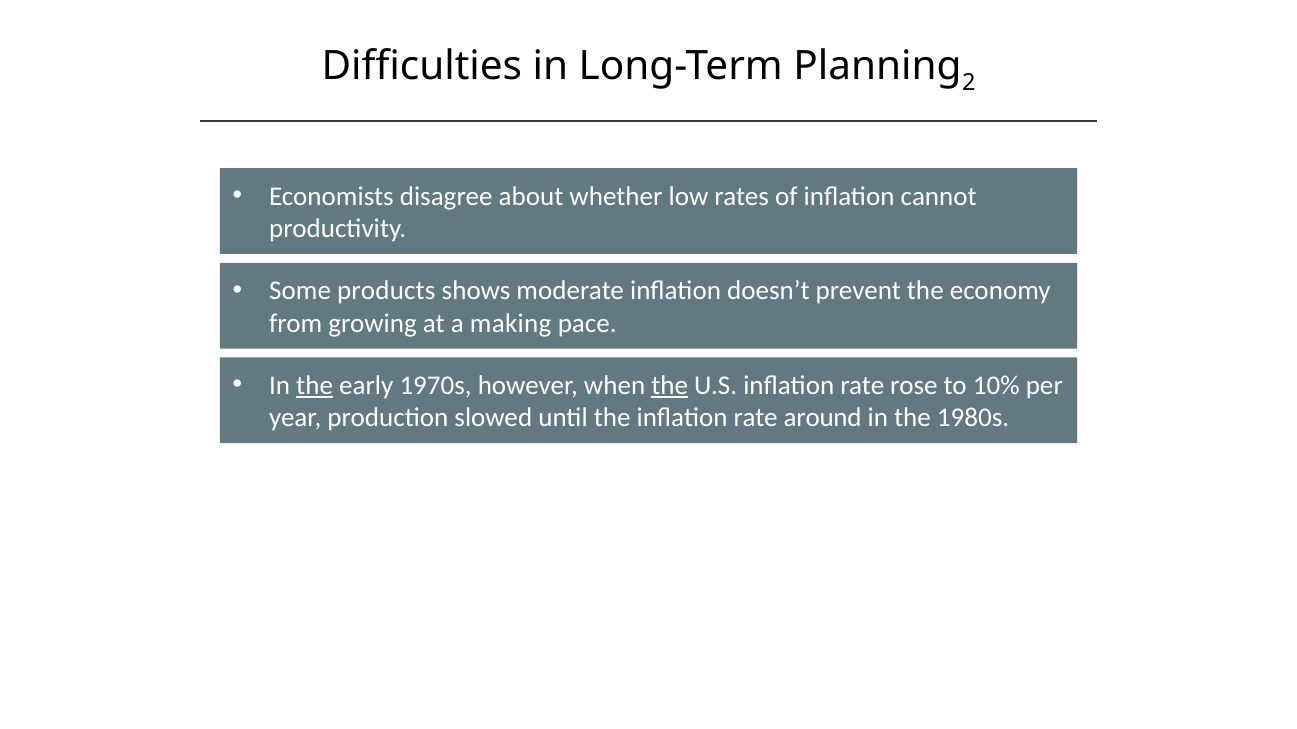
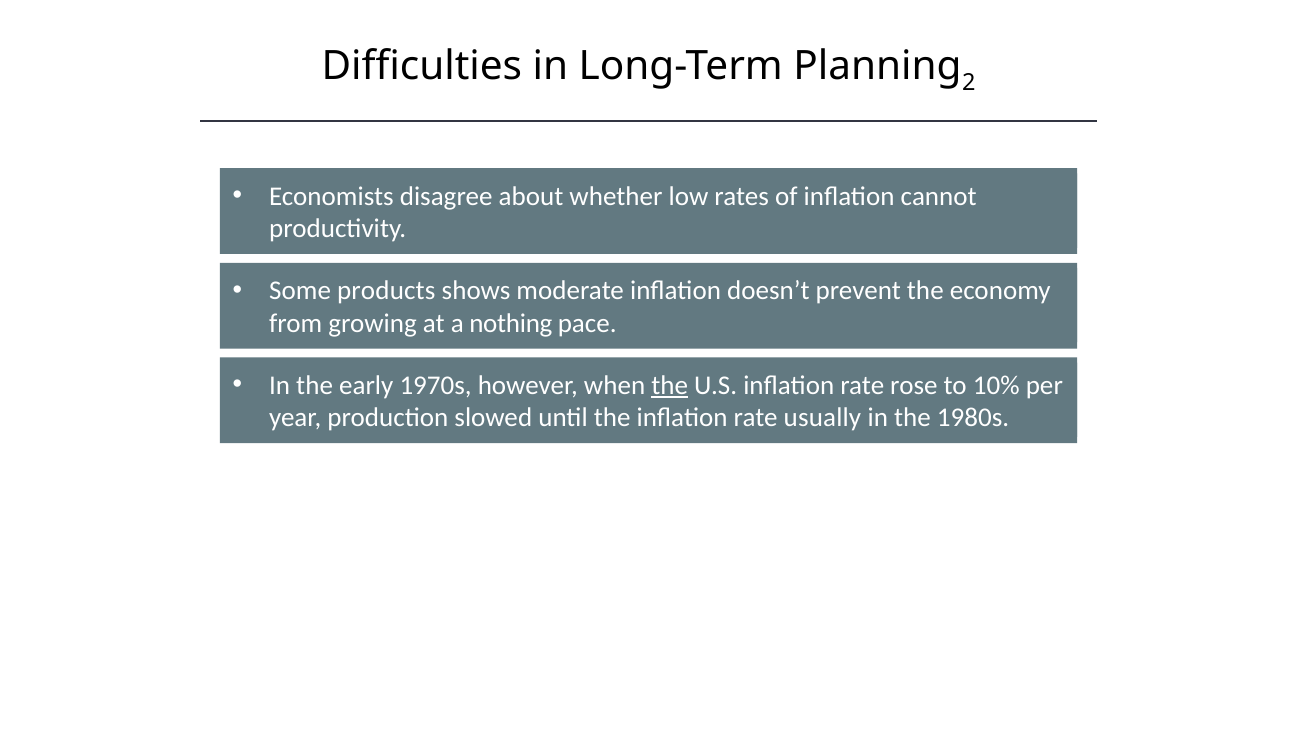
making: making -> nothing (511, 323)
the underline: present -> none (315, 386)
around: around -> usually (822, 418)
